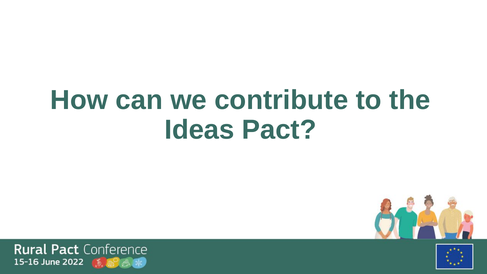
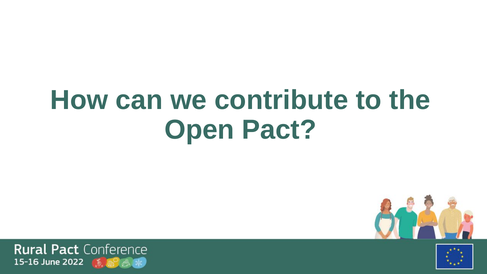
Ideas: Ideas -> Open (199, 130)
